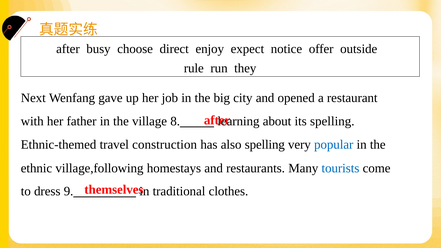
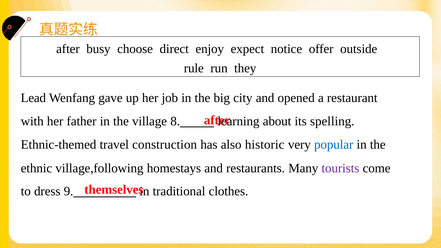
Next: Next -> Lead (33, 98)
also spelling: spelling -> historic (265, 145)
tourists colour: blue -> purple (340, 168)
